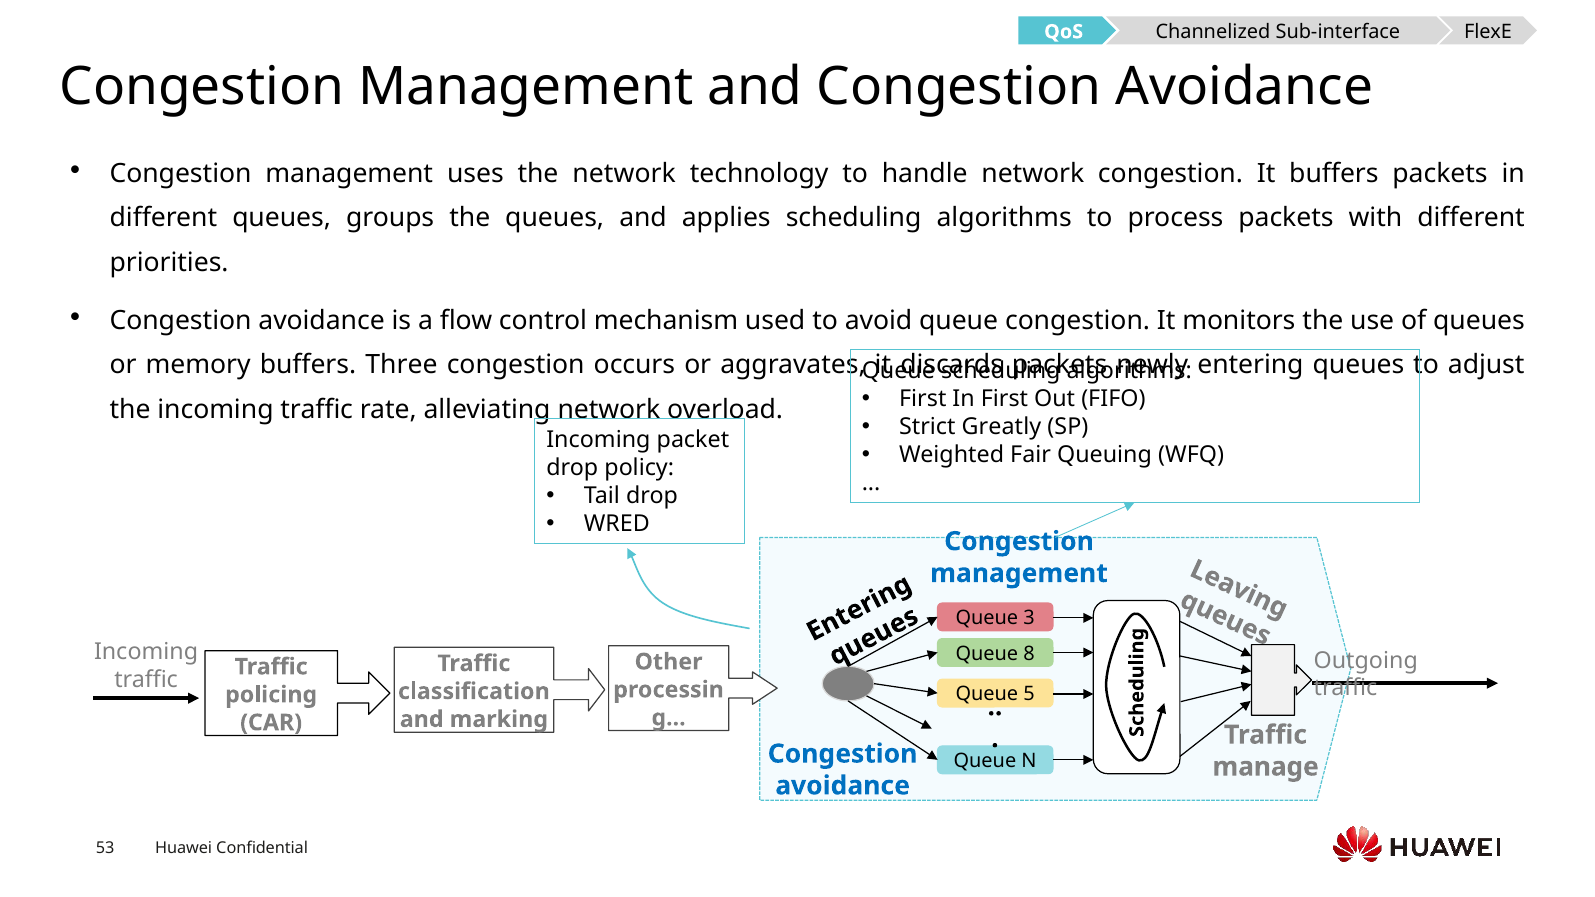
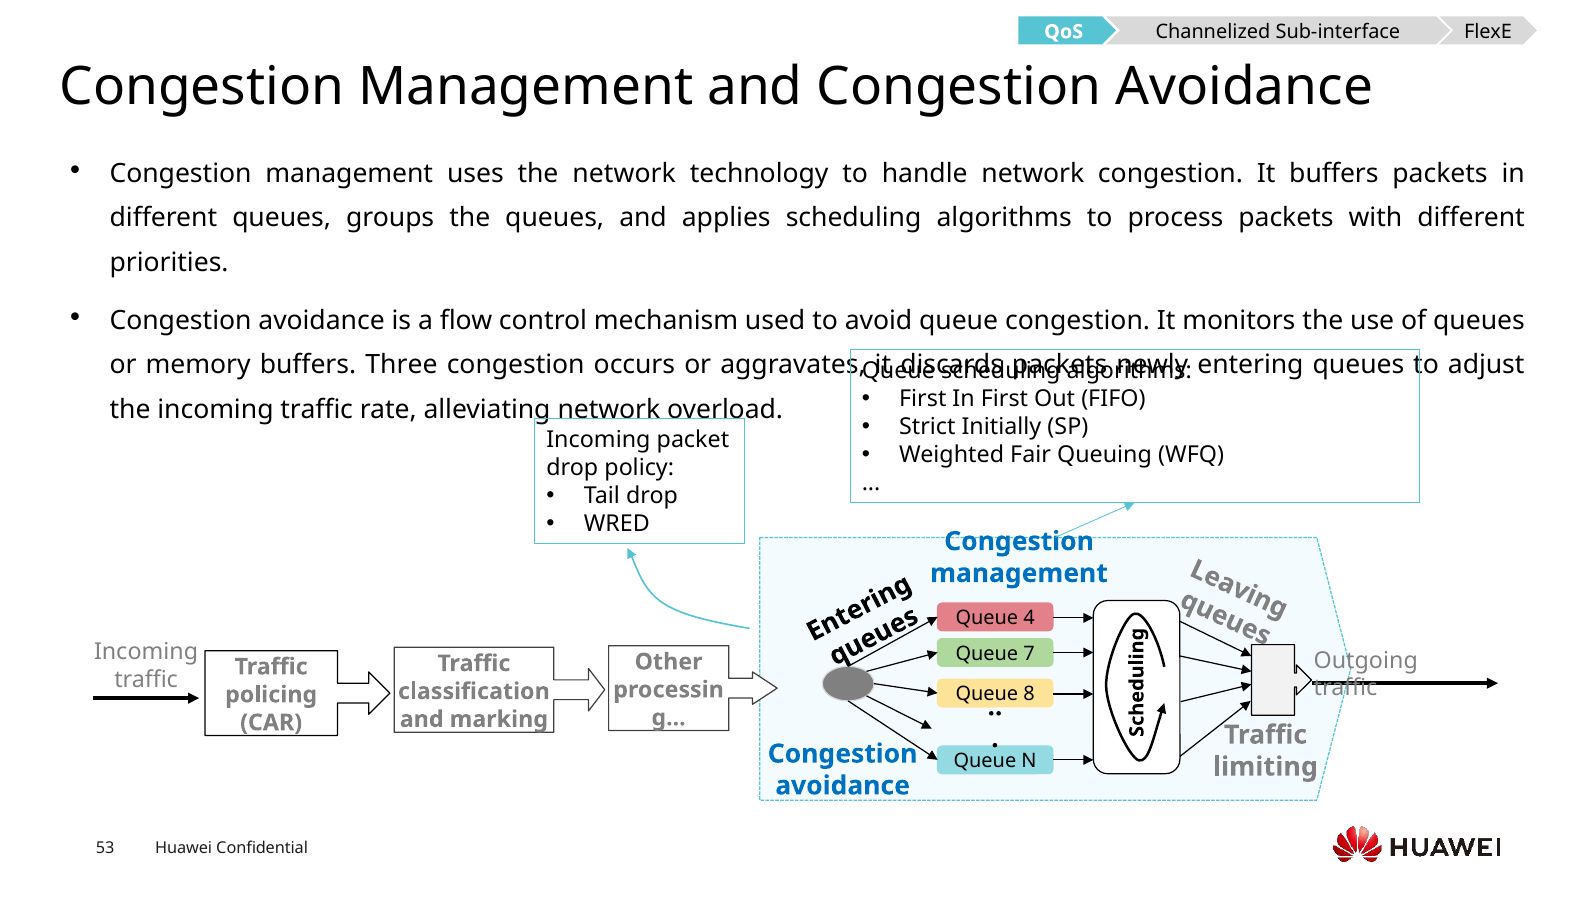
Greatly: Greatly -> Initially (1001, 427)
3: 3 -> 4 (1029, 618)
8: 8 -> 7 (1029, 654)
5: 5 -> 8 (1029, 695)
manage: manage -> limiting (1265, 767)
